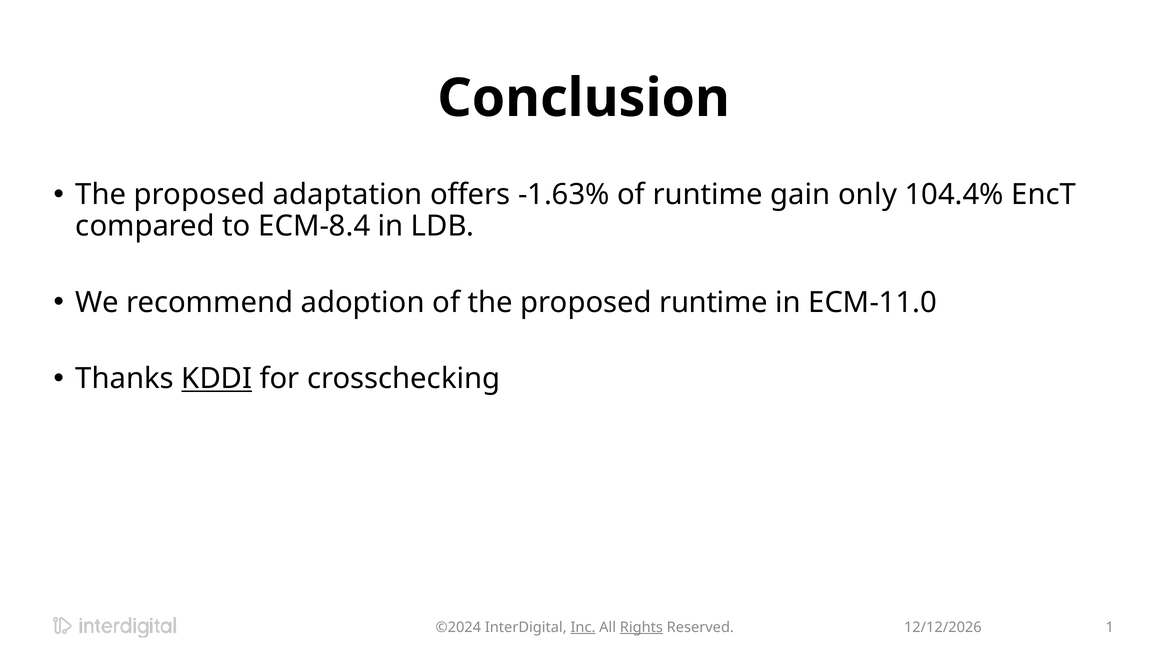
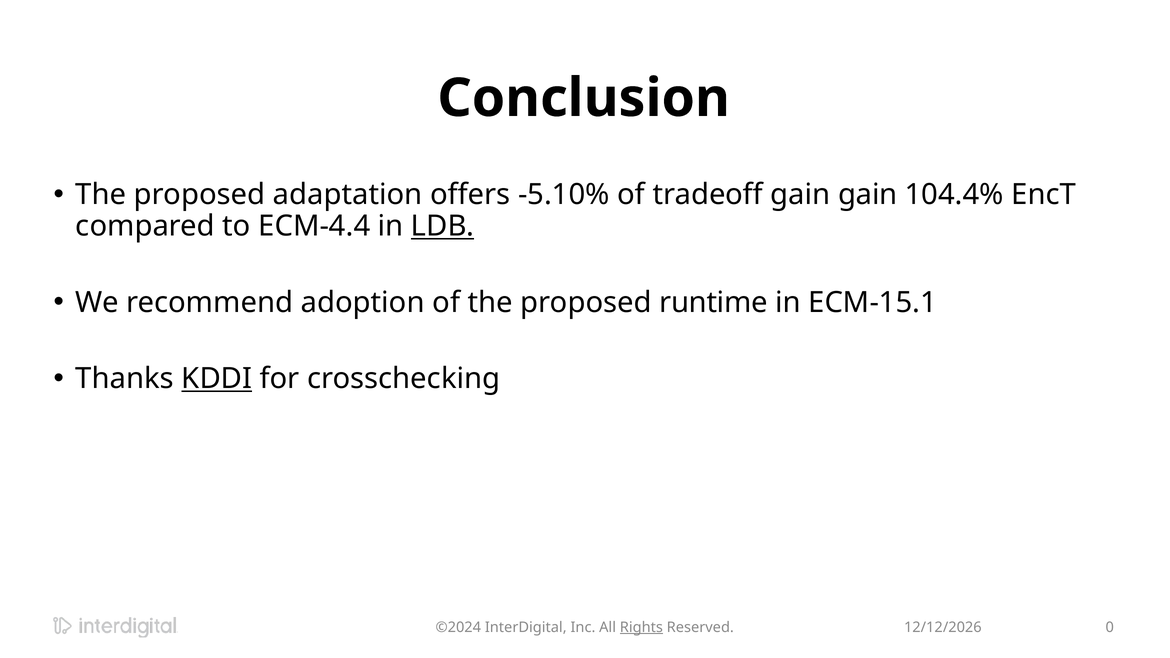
-1.63%: -1.63% -> -5.10% (564, 195)
of runtime: runtime -> tradeoff (708, 195)
gain only: only -> gain (868, 195)
ECM-8.4: ECM-8.4 -> ECM-4.4 (314, 226)
LDB underline: none -> present (443, 226)
ECM-11.0: ECM-11.0 -> ECM-15.1 (873, 302)
Inc underline: present -> none (583, 627)
1: 1 -> 0 (1110, 627)
